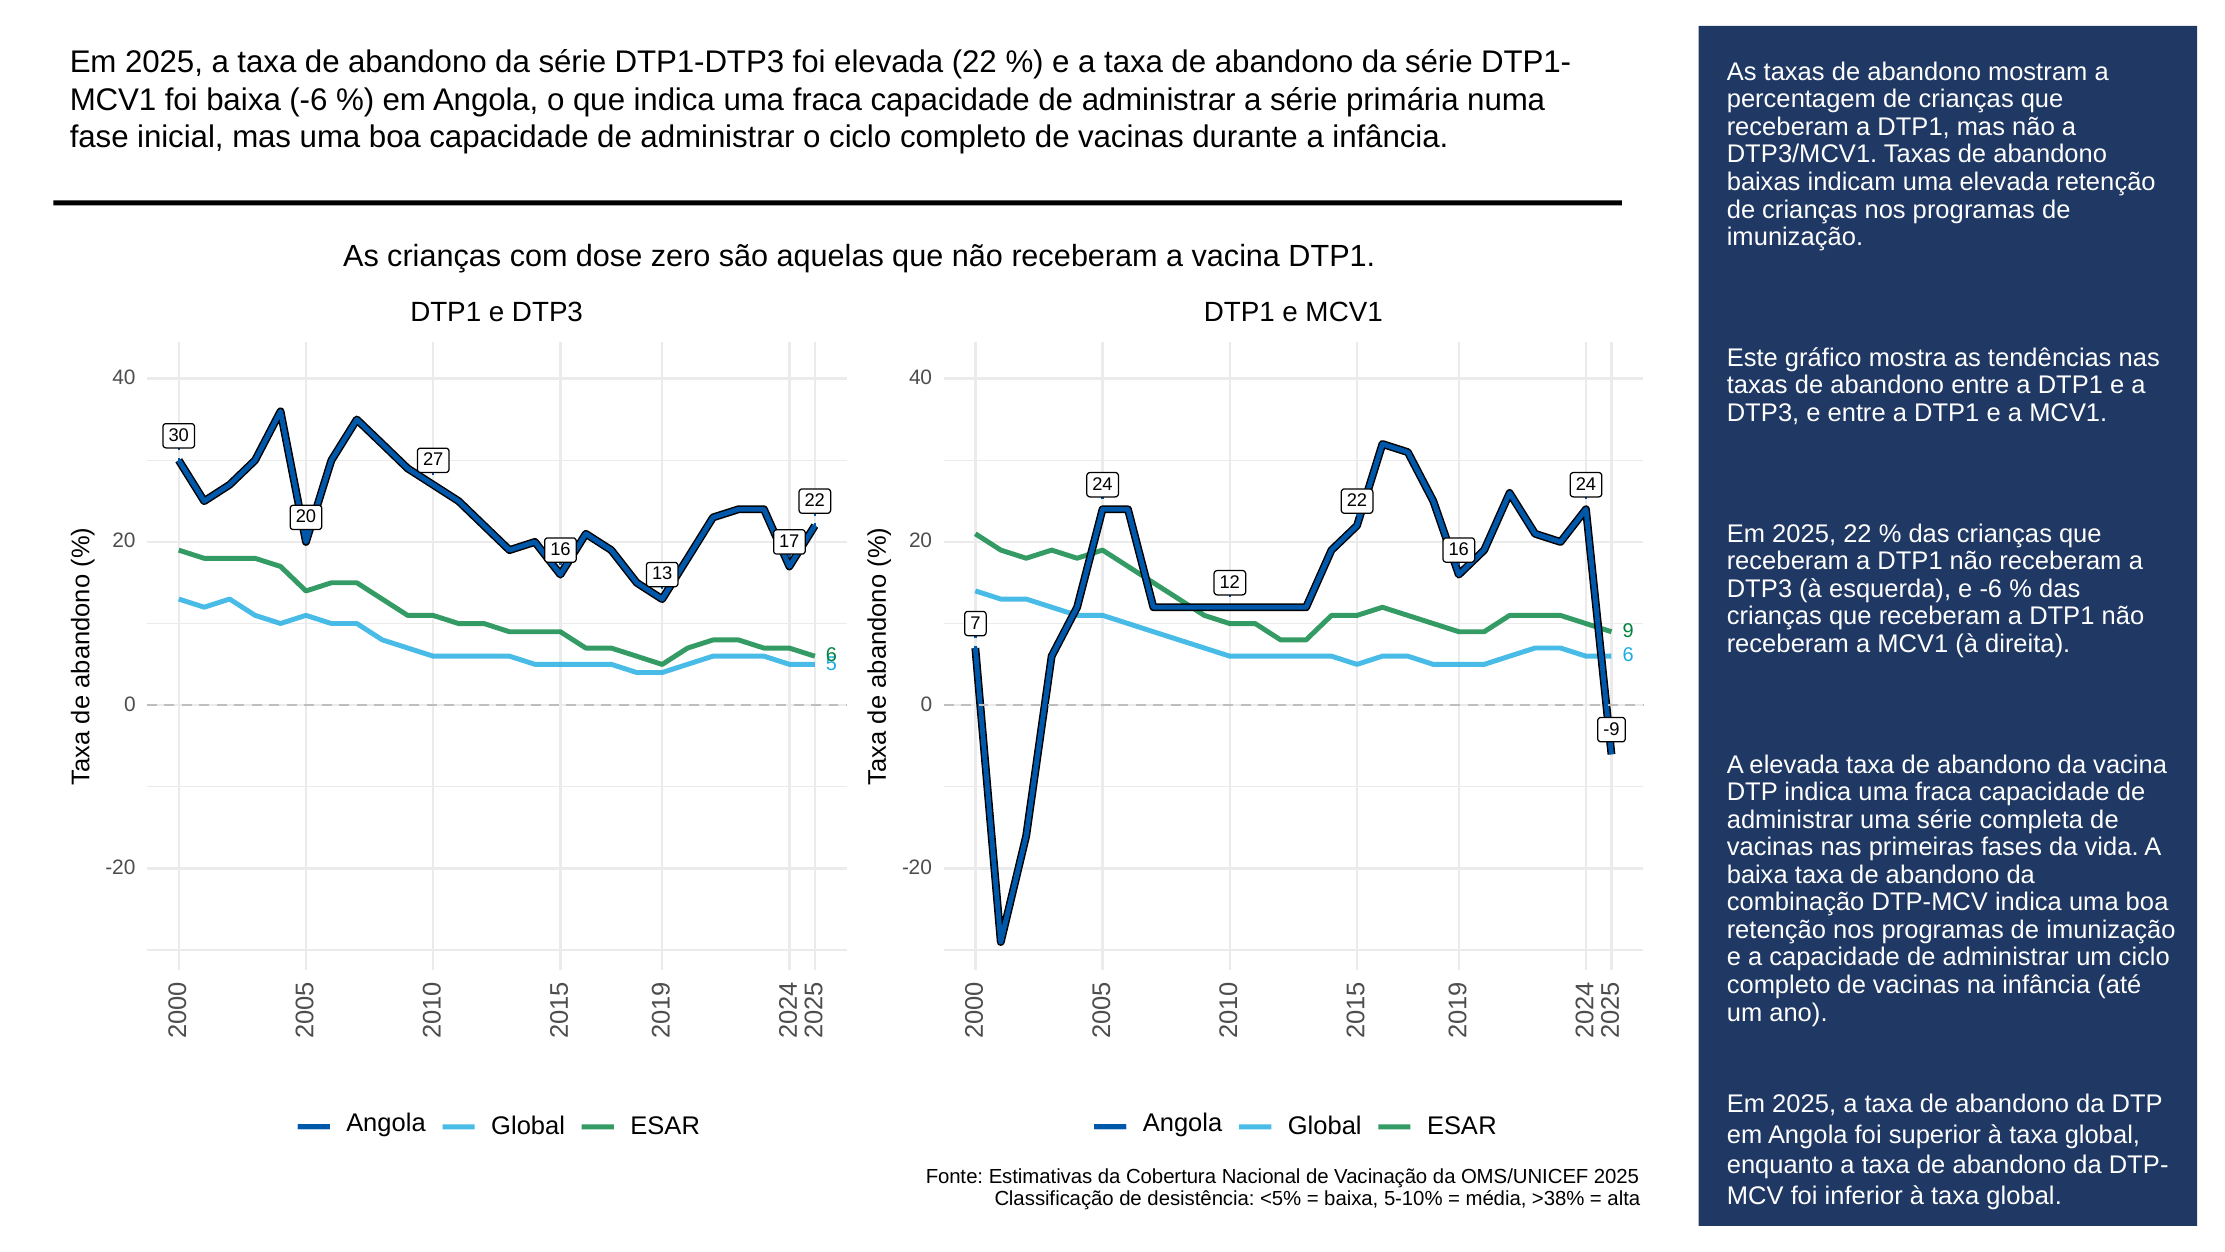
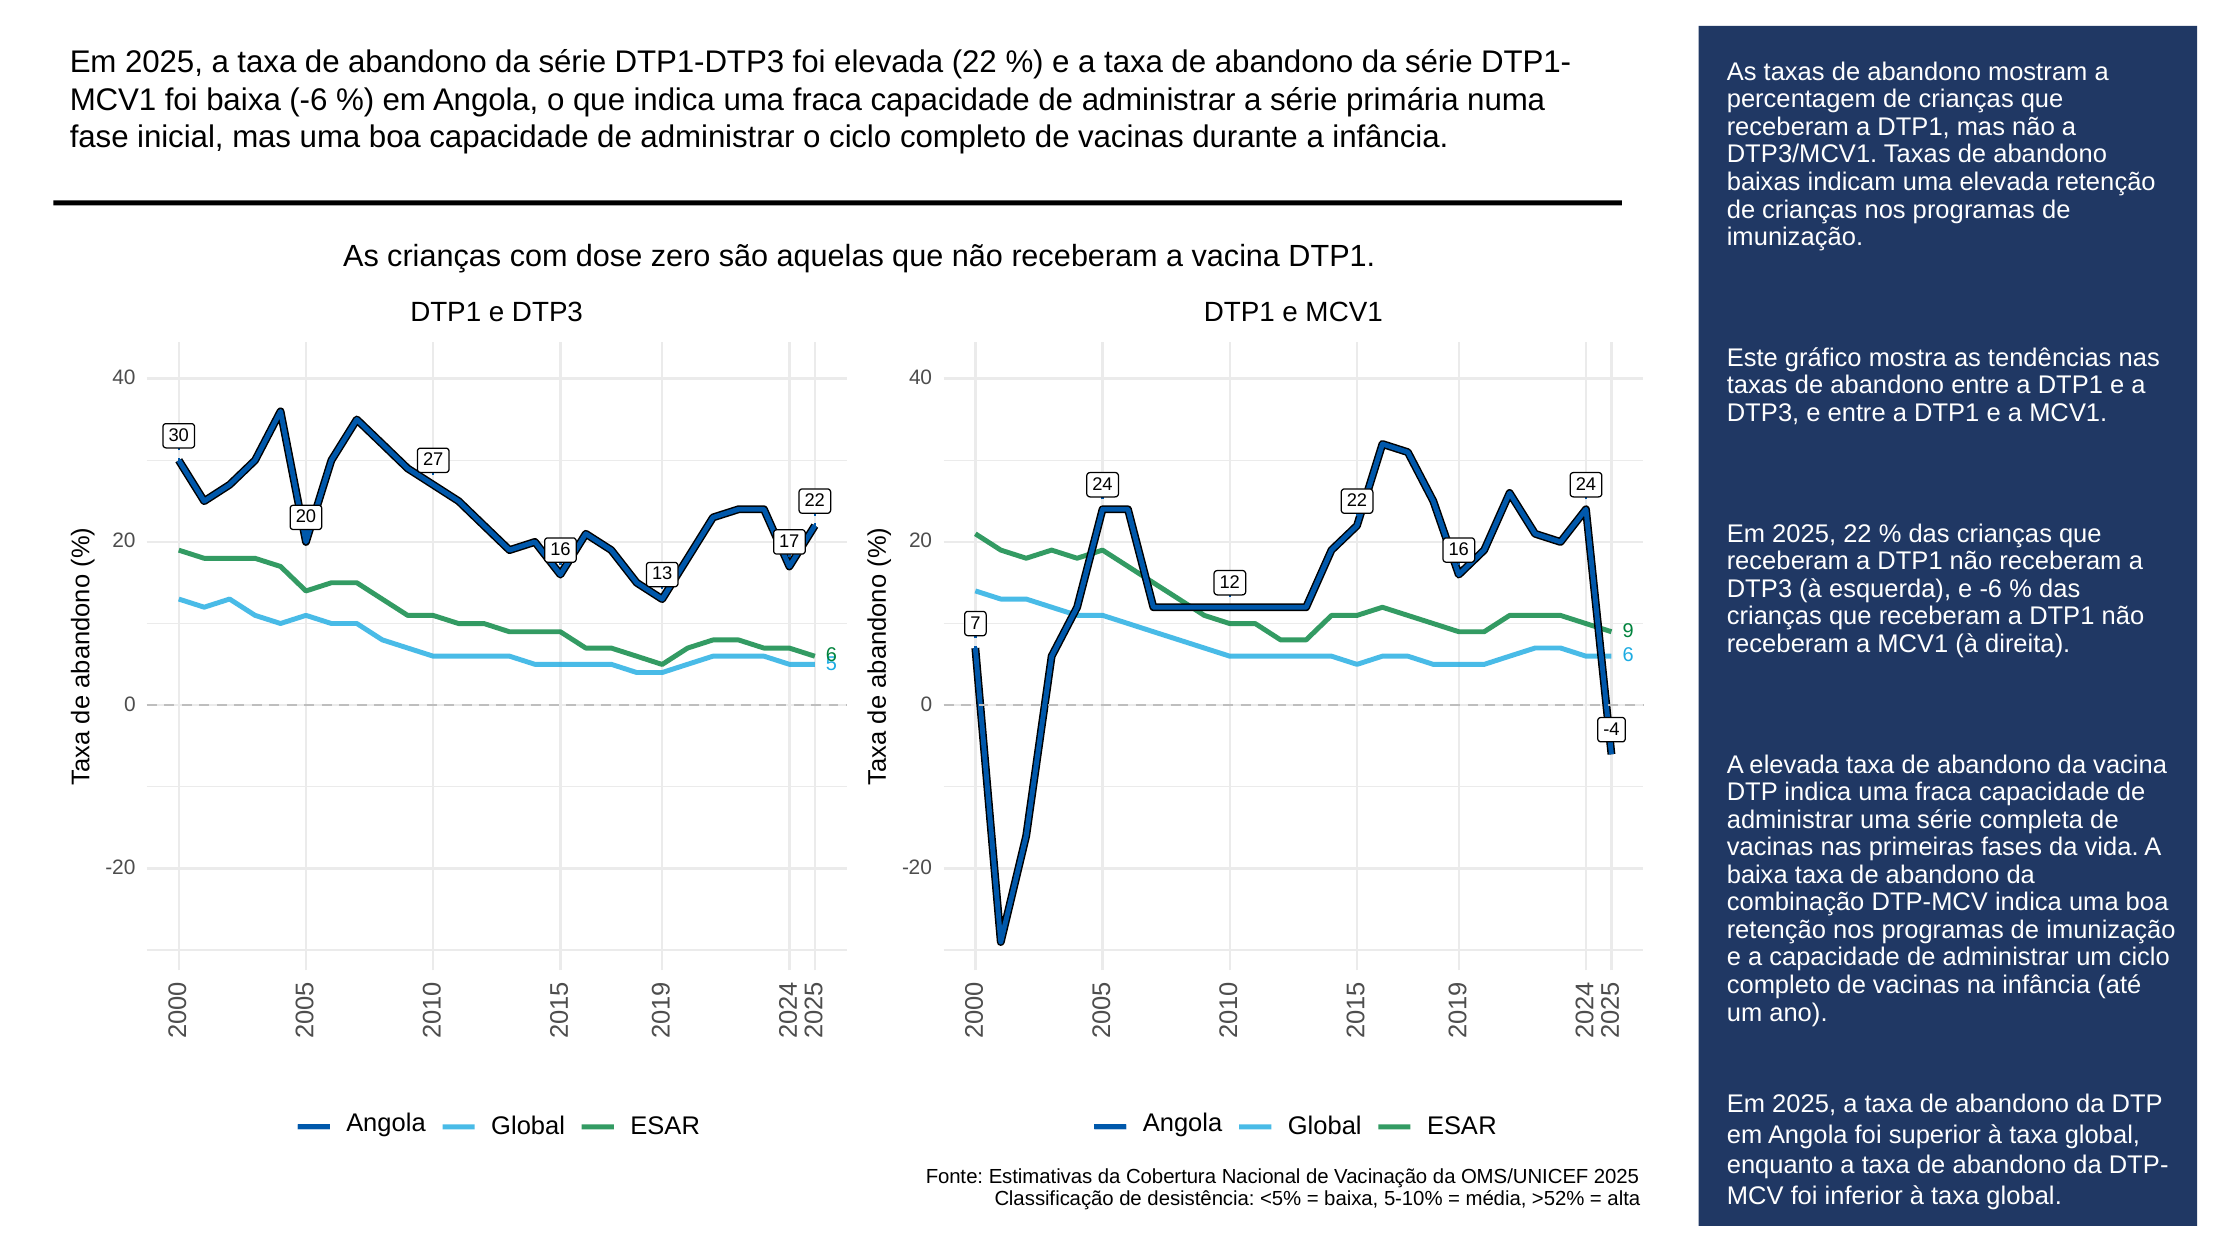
-9: -9 -> -4 (1611, 729)
>38%: >38% -> >52% (1558, 1198)
